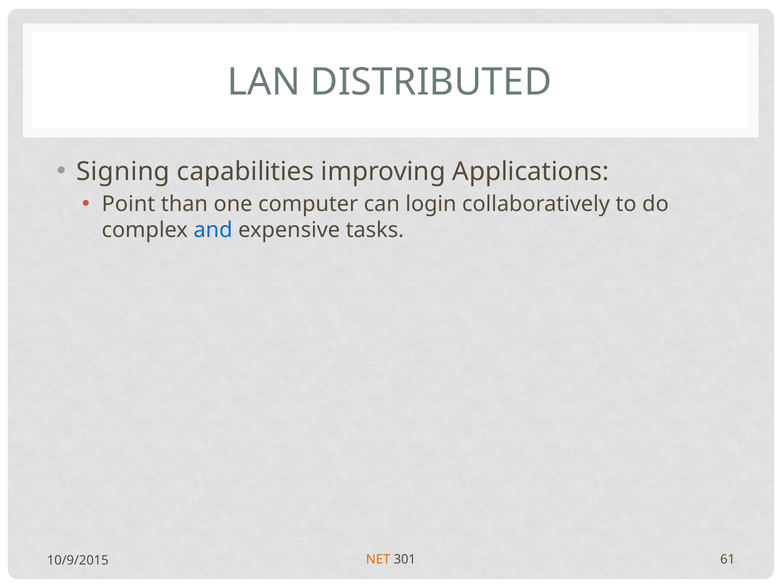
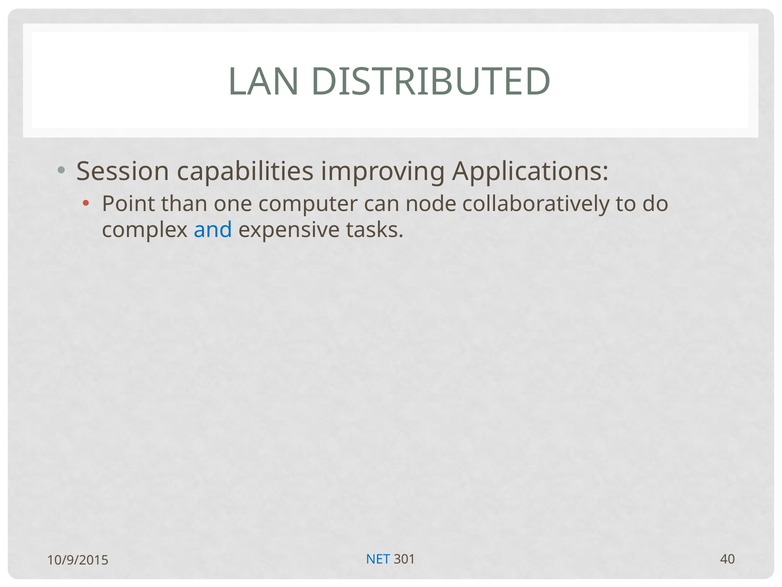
Signing: Signing -> Session (123, 171)
login: login -> node (431, 204)
NET colour: orange -> blue (378, 559)
61: 61 -> 40 (728, 559)
